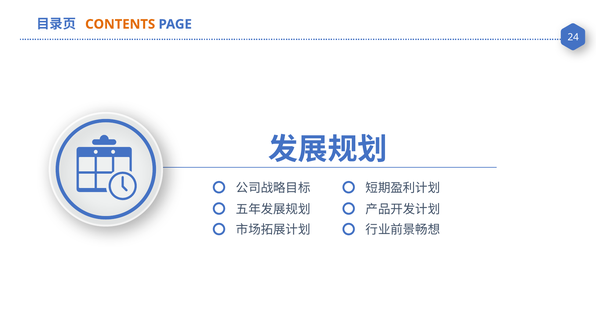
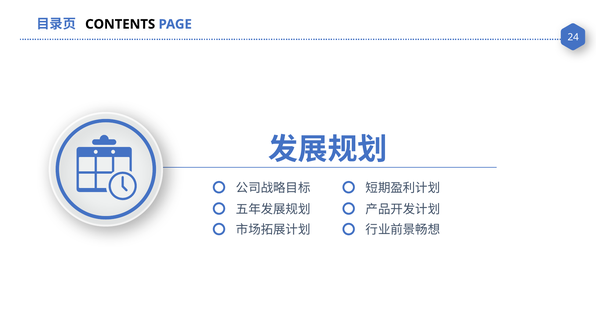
CONTENTS colour: orange -> black (120, 24)
